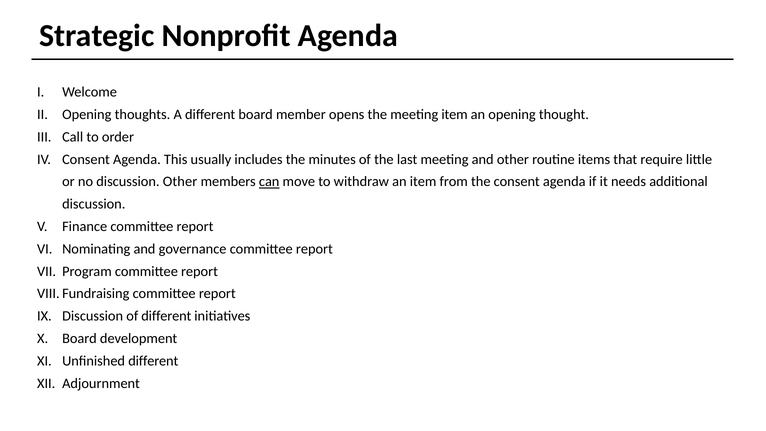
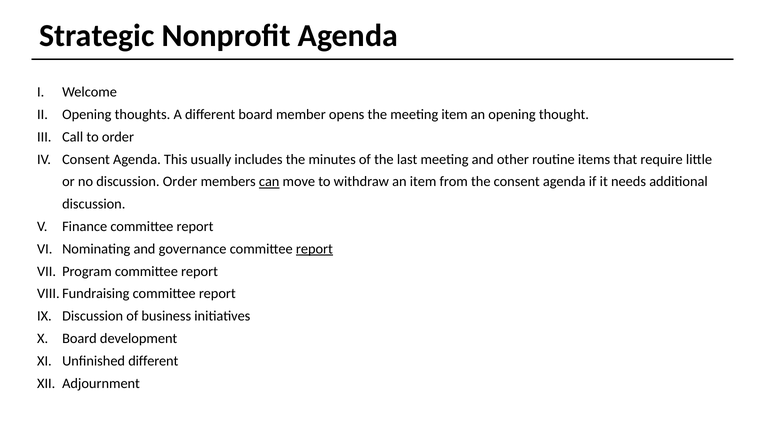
discussion Other: Other -> Order (180, 182)
report underline: none -> present (314, 249)
of different: different -> business (166, 316)
